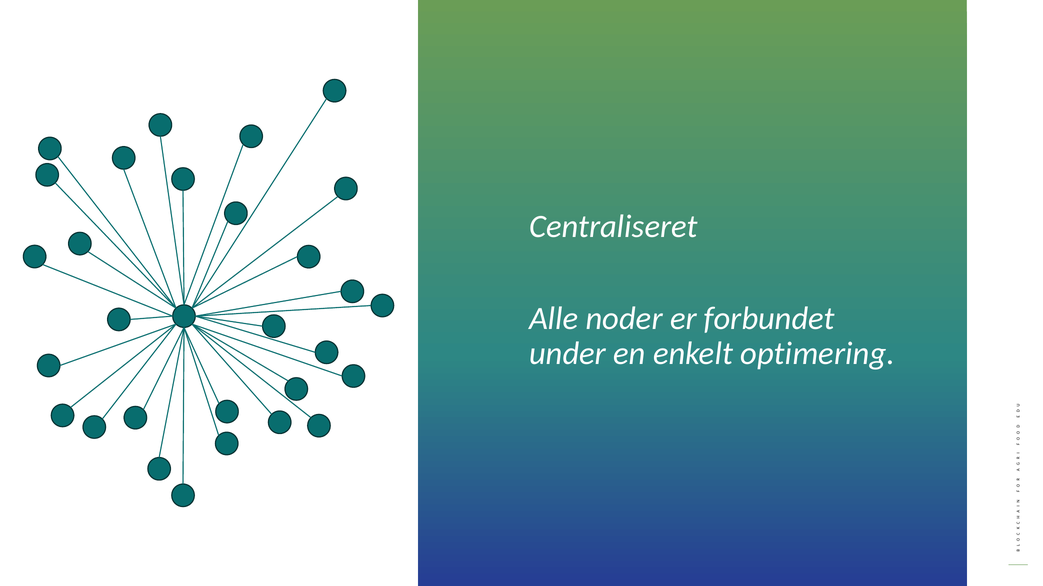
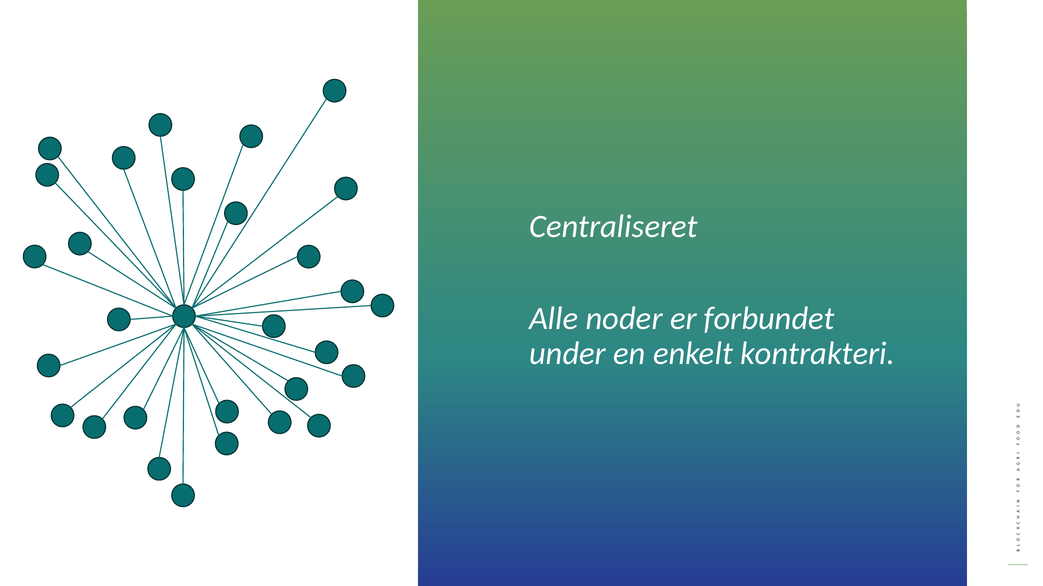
optimering: optimering -> kontrakteri (818, 354)
